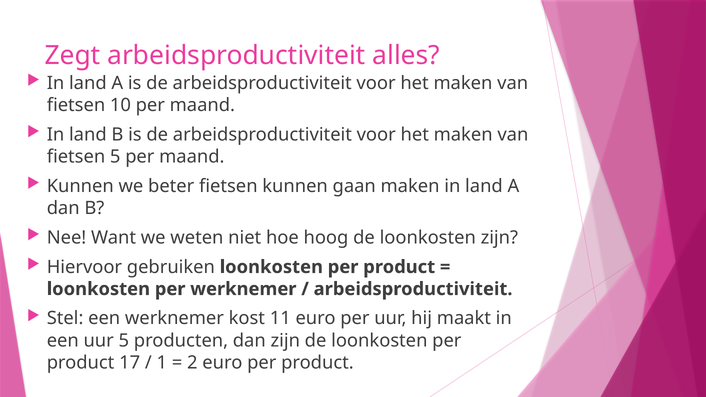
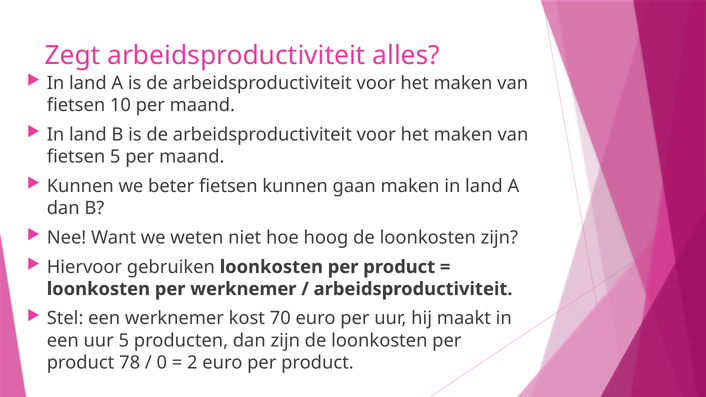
11: 11 -> 70 (280, 319)
17: 17 -> 78 (130, 363)
1: 1 -> 0 (162, 363)
